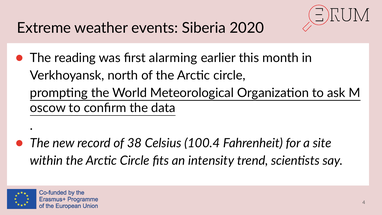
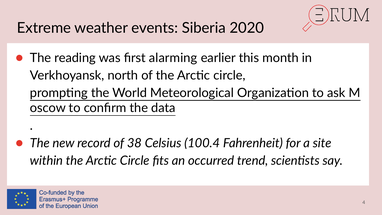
intensity: intensity -> occurred (211, 161)
